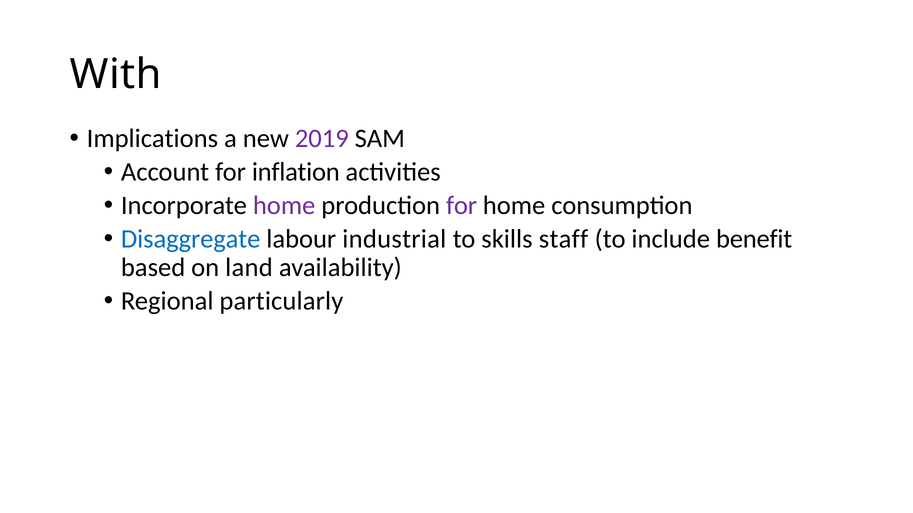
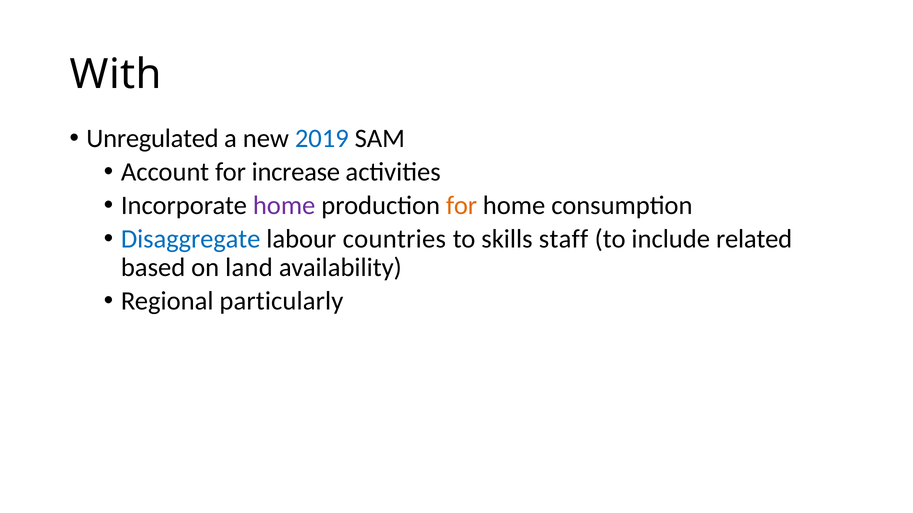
Implications: Implications -> Unregulated (153, 139)
2019 colour: purple -> blue (322, 139)
inflation: inflation -> increase (296, 172)
for colour: purple -> orange (462, 206)
industrial: industrial -> countries (394, 239)
benefit: benefit -> related (754, 239)
